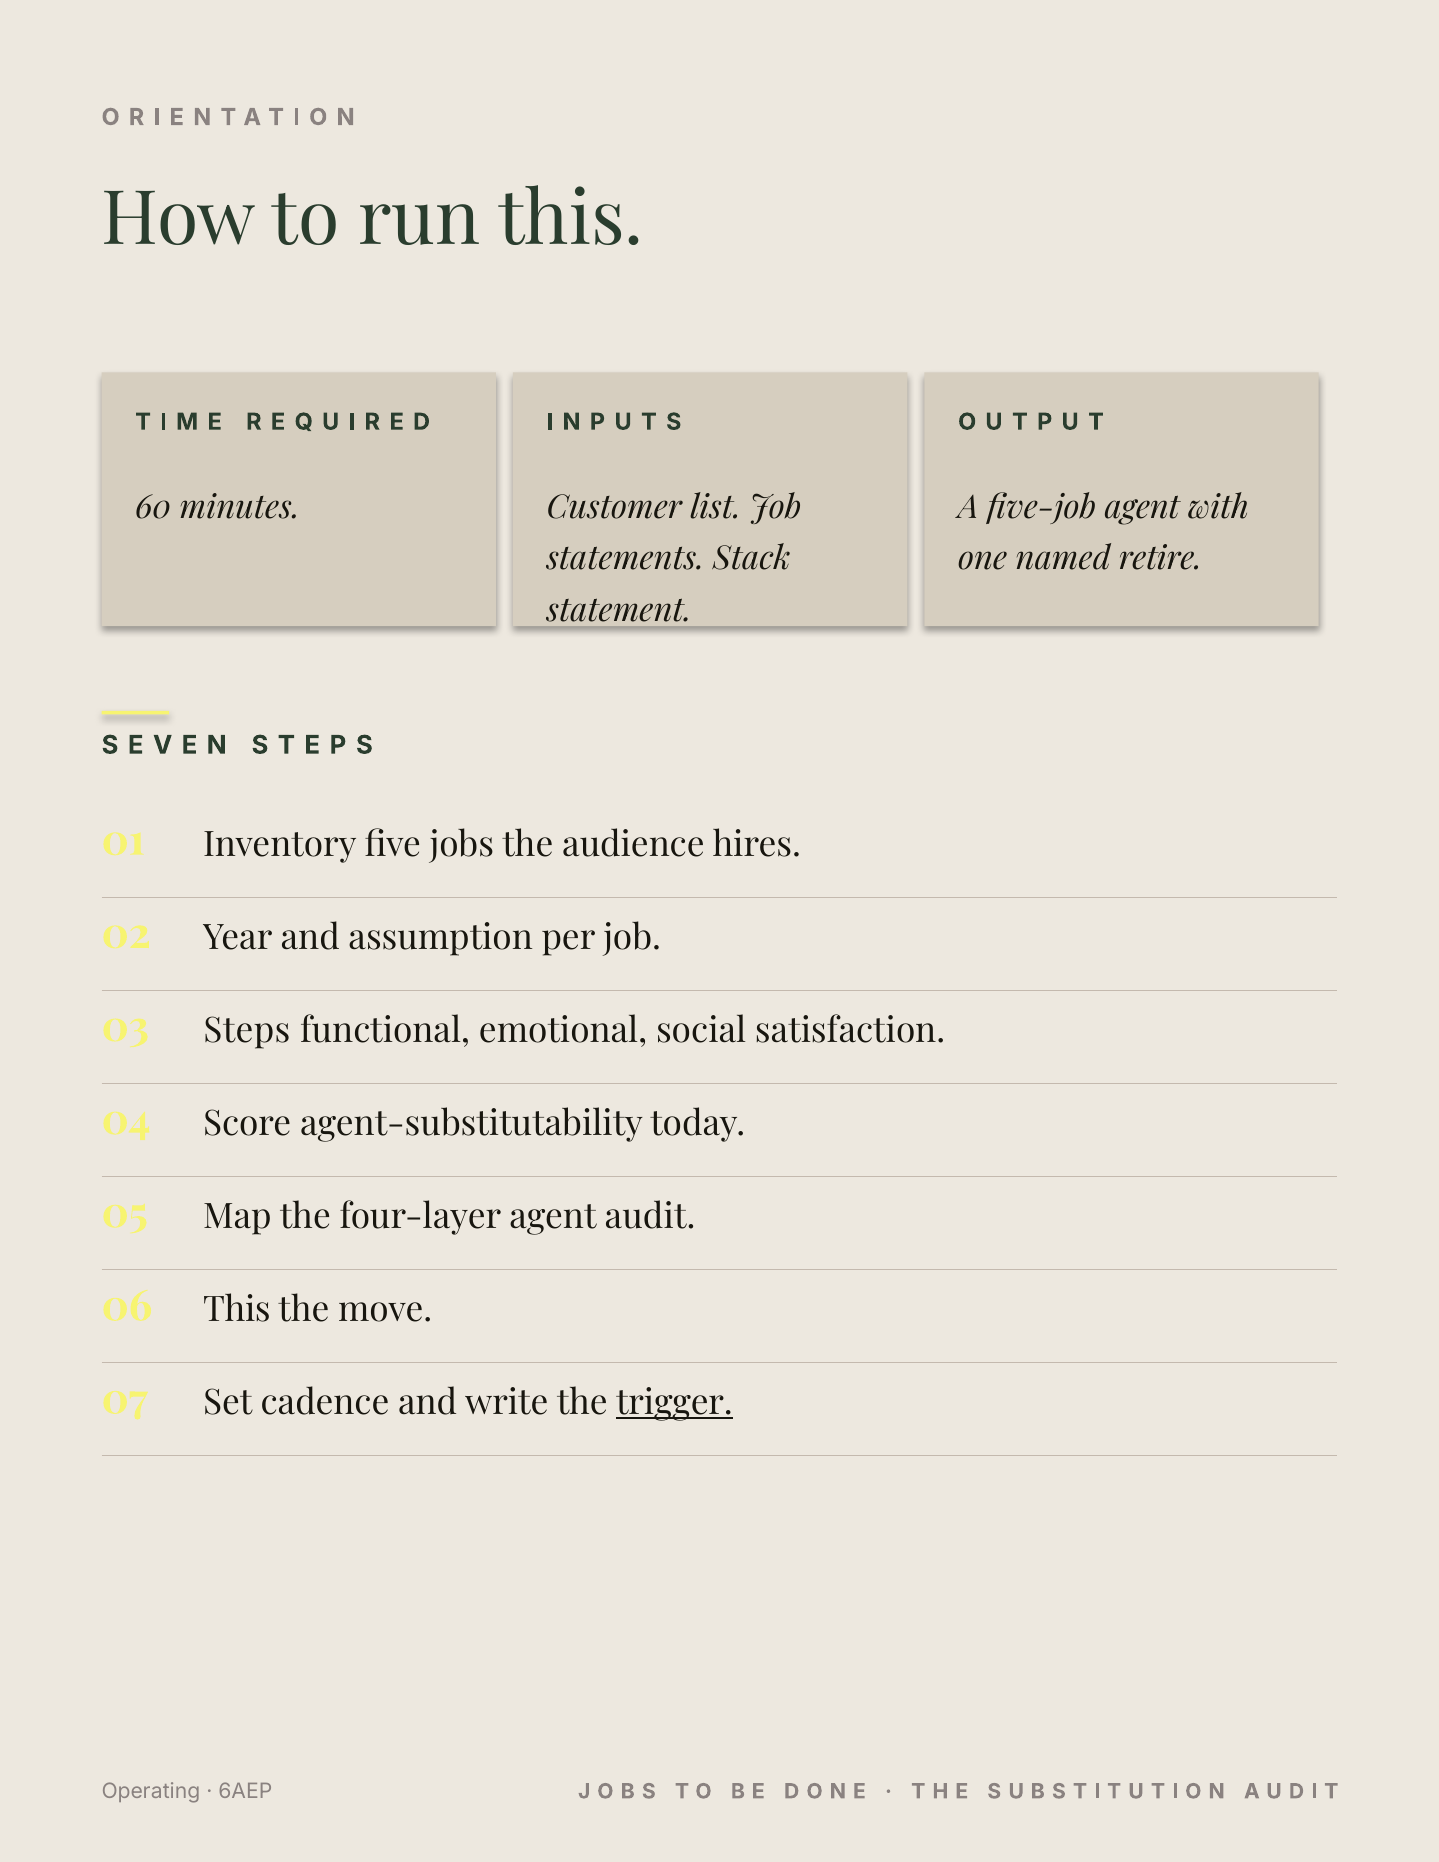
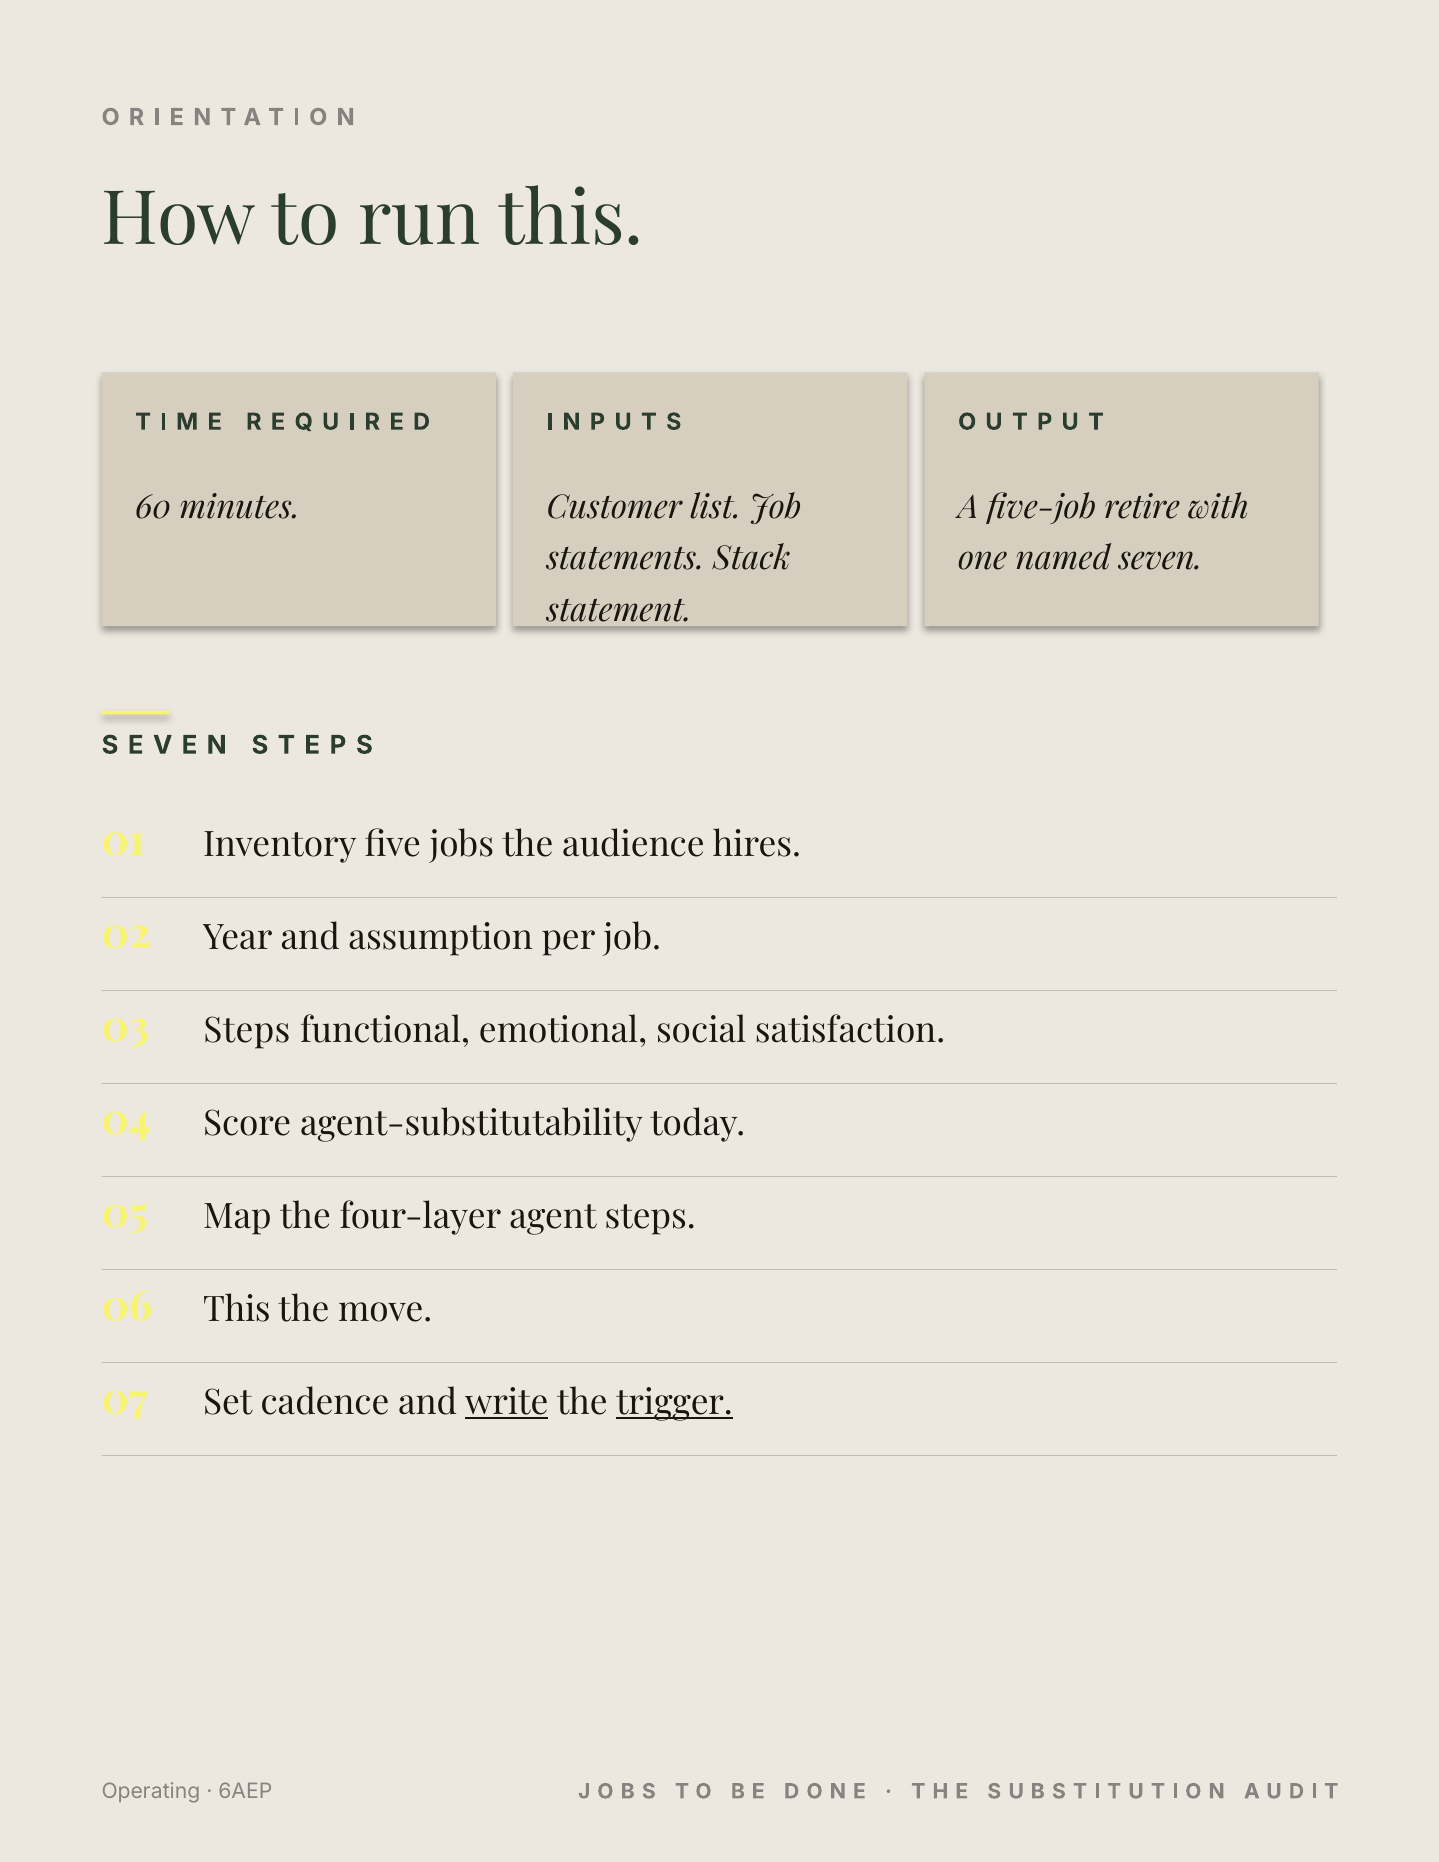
five-job agent: agent -> retire (1142, 508)
retire: retire -> seven (1160, 559)
agent audit: audit -> steps (650, 1217)
write underline: none -> present (507, 1403)
